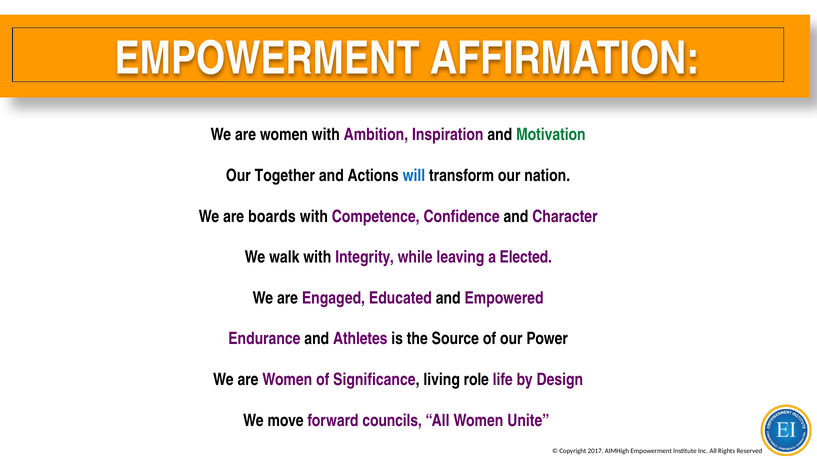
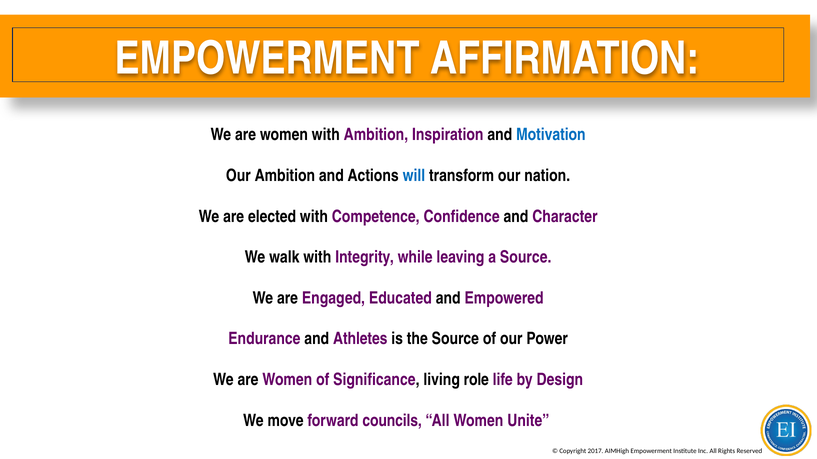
Motivation colour: green -> blue (551, 135)
Our Together: Together -> Ambition (285, 176)
boards: boards -> elected (272, 217)
a Elected: Elected -> Source (526, 258)
